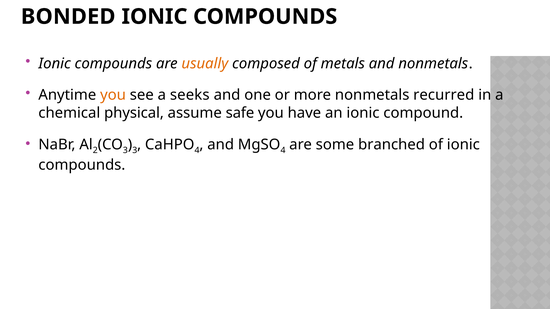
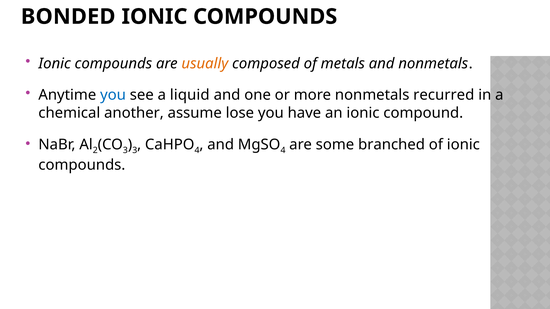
you colour: orange -> blue (113, 95)
seeks: seeks -> liquid (190, 95)
physical: physical -> another (134, 113)
safe: safe -> lose (240, 113)
